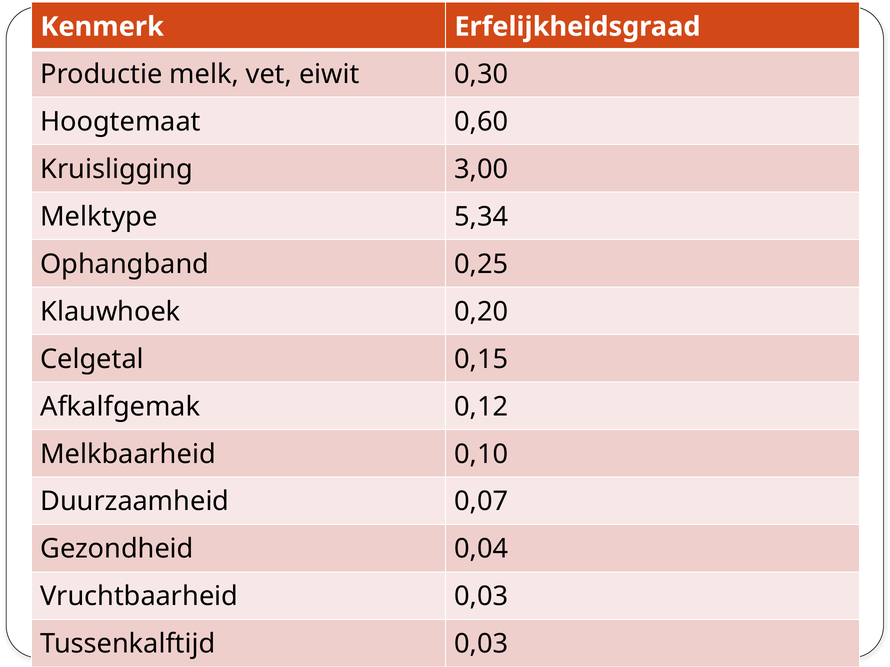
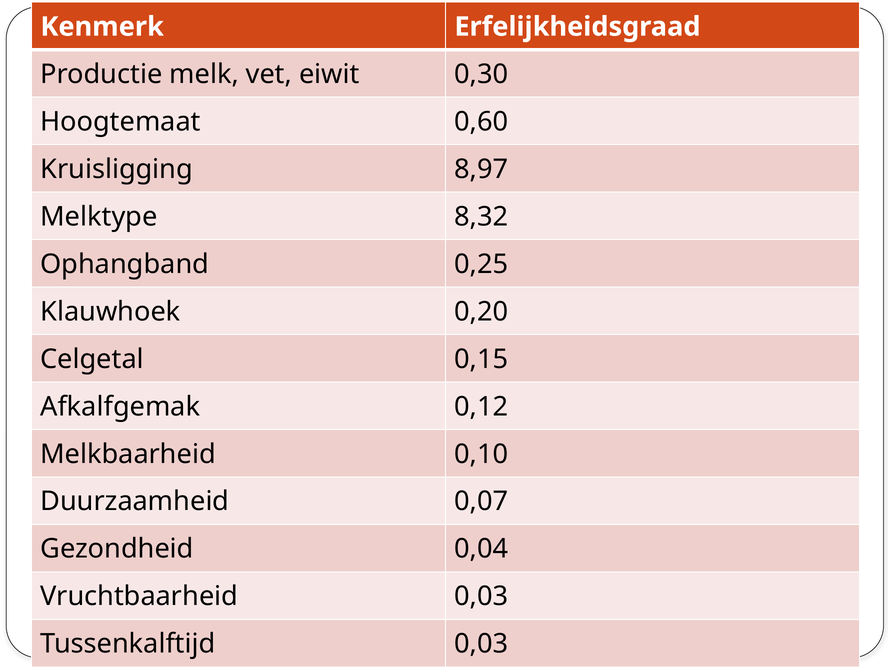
3,00: 3,00 -> 8,97 (481, 169)
5,34: 5,34 -> 8,32 (481, 217)
